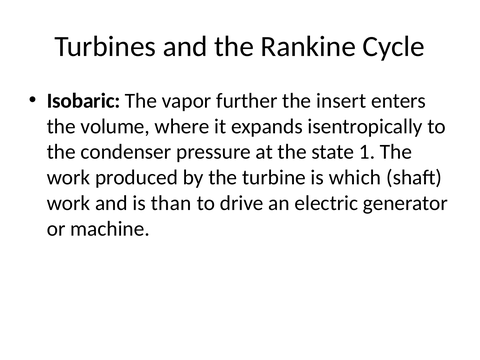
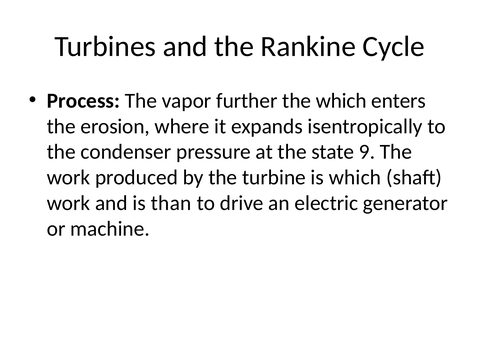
Isobaric: Isobaric -> Process (83, 101)
the insert: insert -> which (341, 101)
volume: volume -> erosion (115, 126)
1: 1 -> 9 (367, 152)
